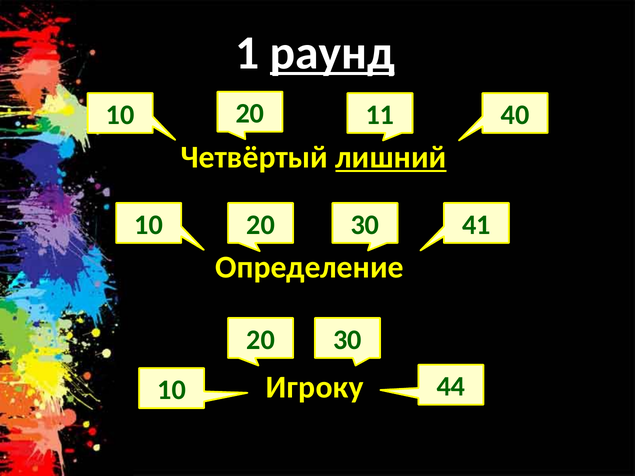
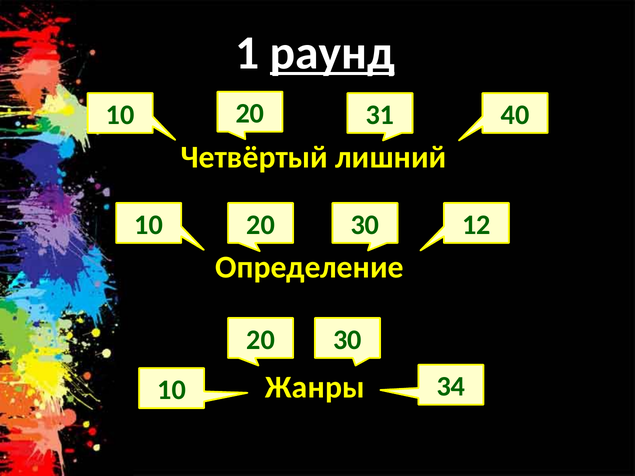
11: 11 -> 31 (380, 115)
лишний underline: present -> none (391, 157)
41: 41 -> 12 (476, 225)
Игроку: Игроку -> Жанры (315, 388)
44: 44 -> 34 (451, 387)
